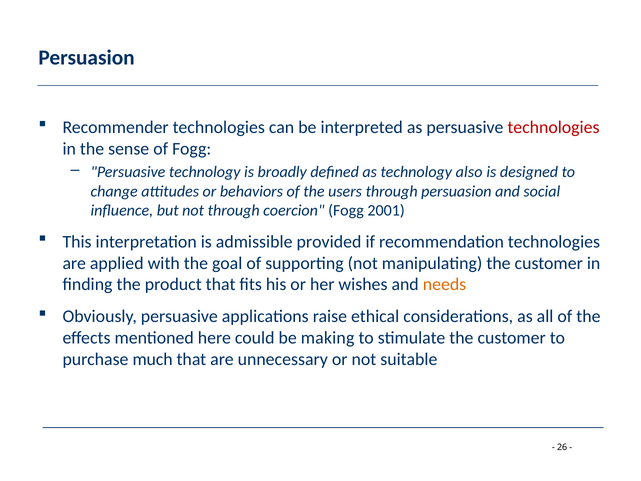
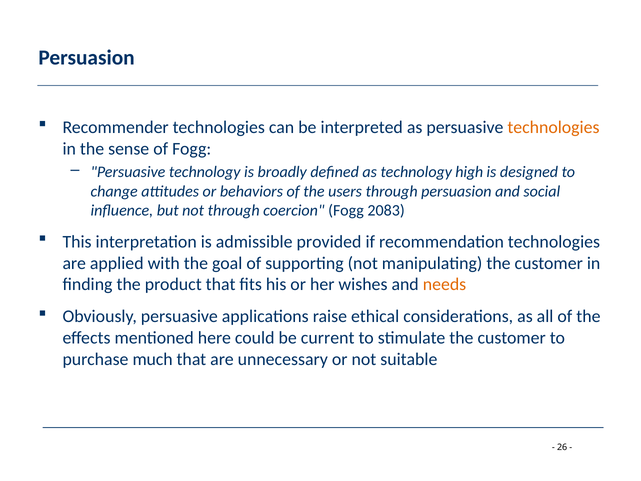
technologies colour: red -> orange (553, 127)
also: also -> high (469, 172)
2001: 2001 -> 2083 (386, 211)
making: making -> current (328, 338)
